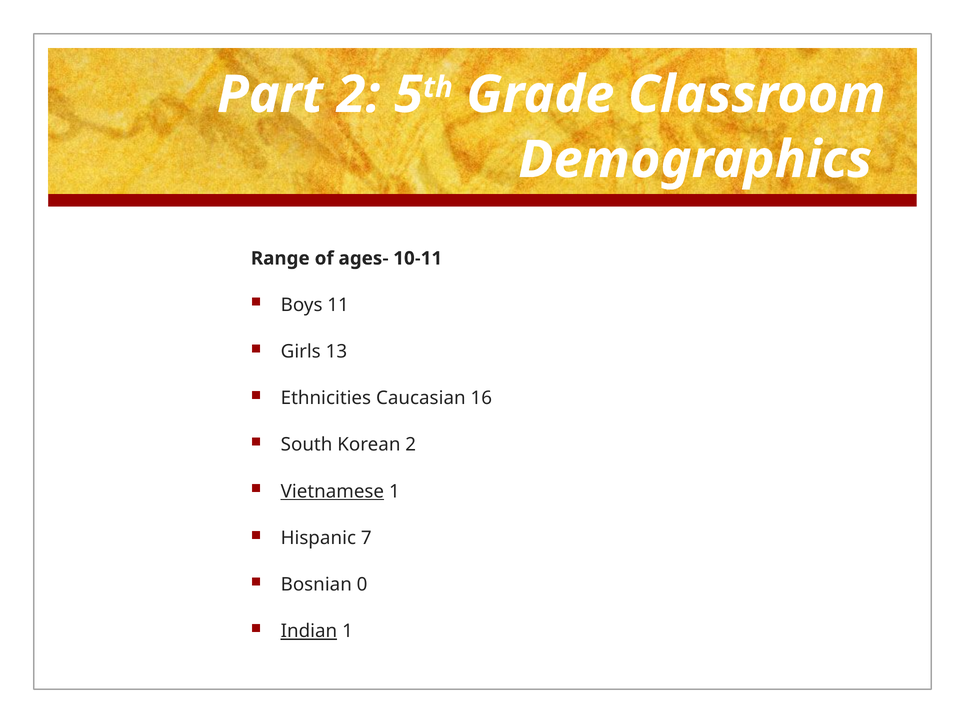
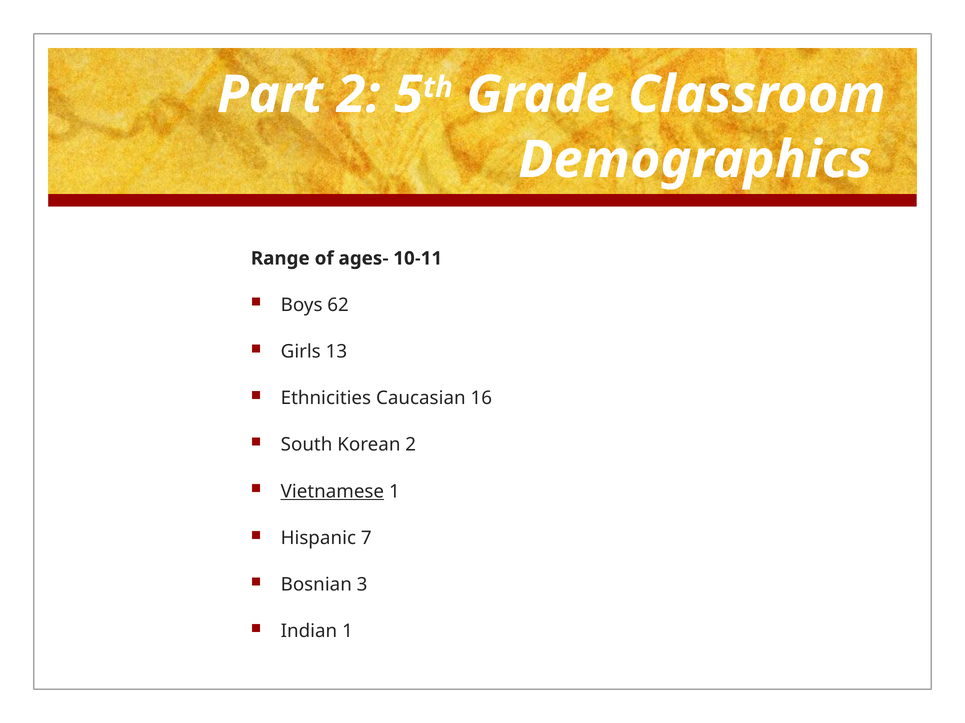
11: 11 -> 62 (338, 305)
0: 0 -> 3 (362, 585)
Indian underline: present -> none (309, 632)
